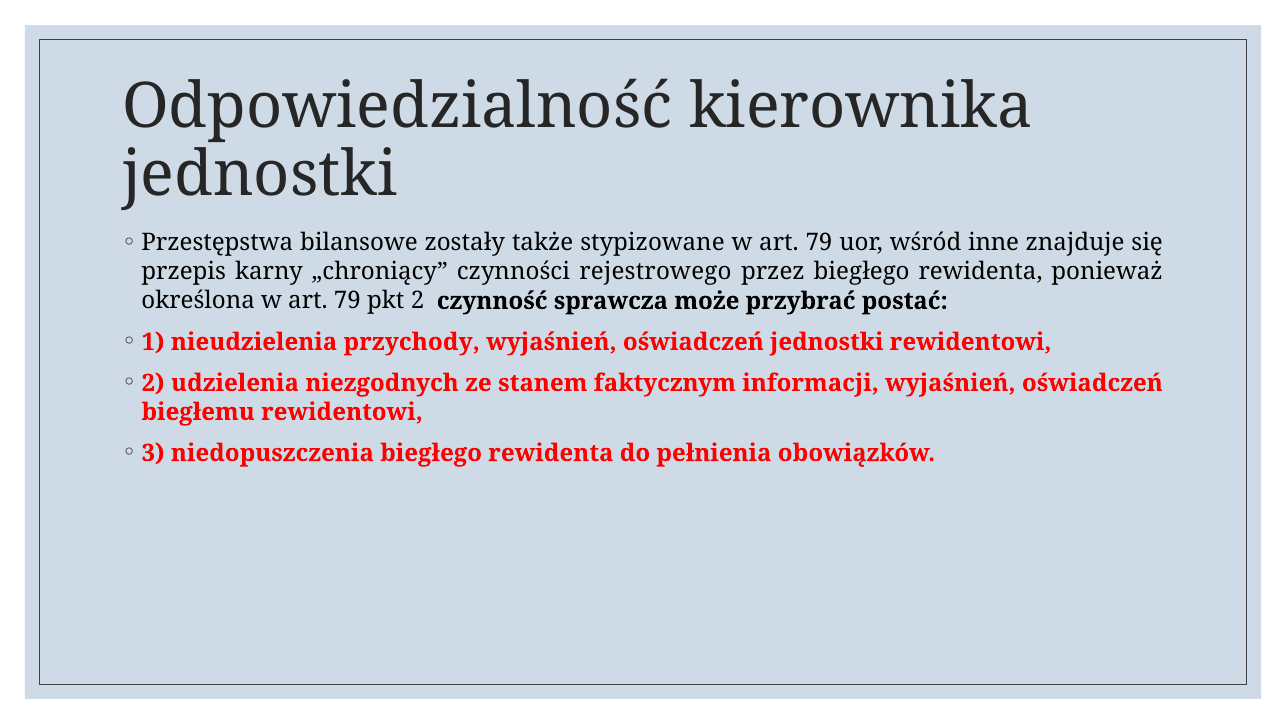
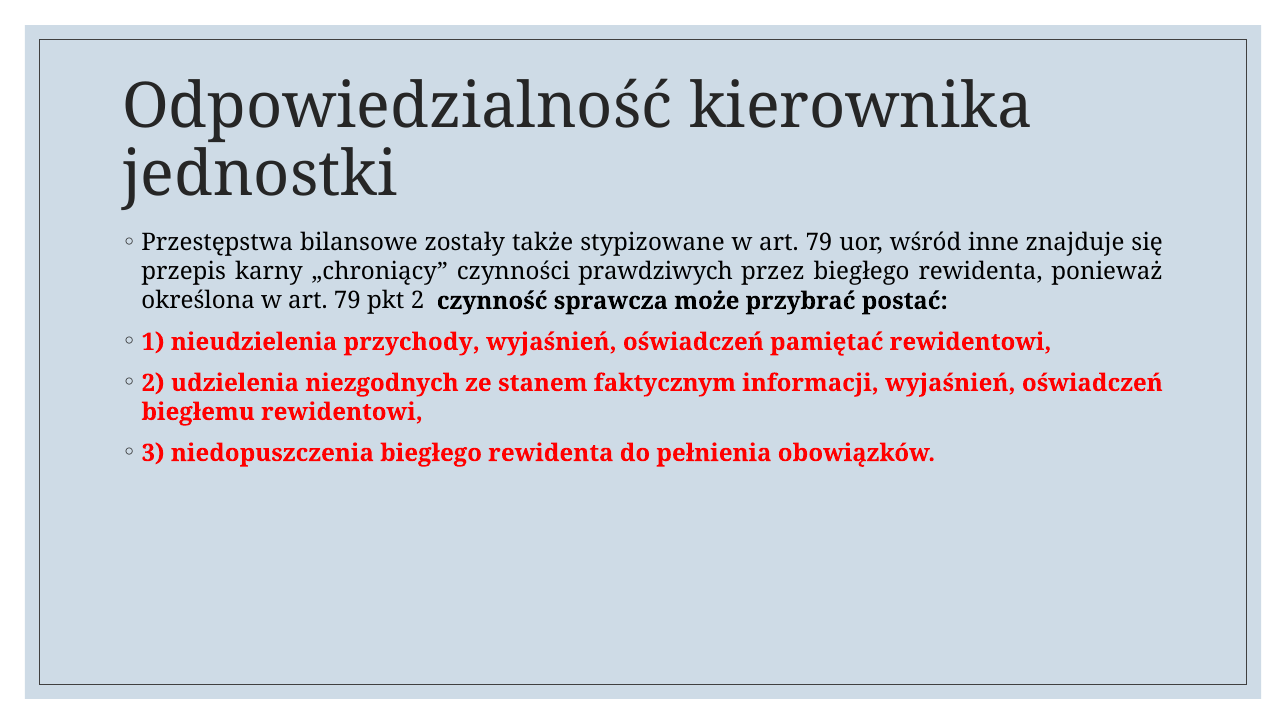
rejestrowego: rejestrowego -> prawdziwych (656, 272)
oświadczeń jednostki: jednostki -> pamiętać (827, 342)
